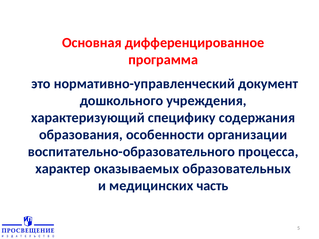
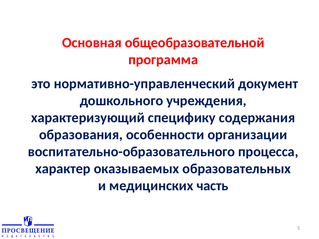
дифференцированное: дифференцированное -> общеобразовательной (195, 43)
